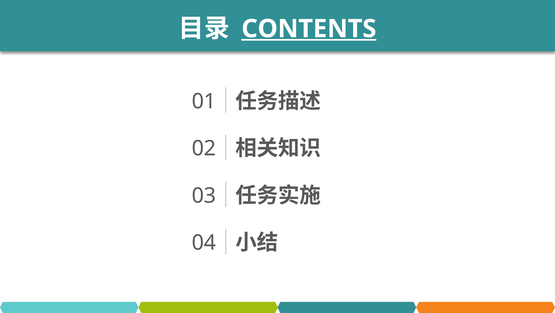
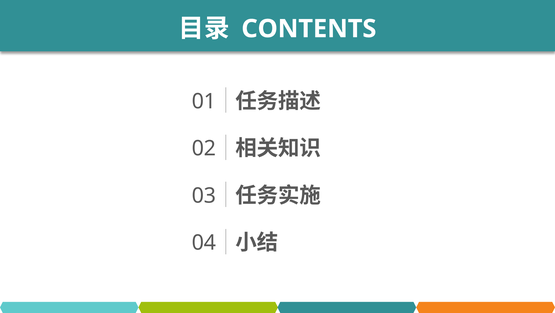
CONTENTS underline: present -> none (309, 29)
